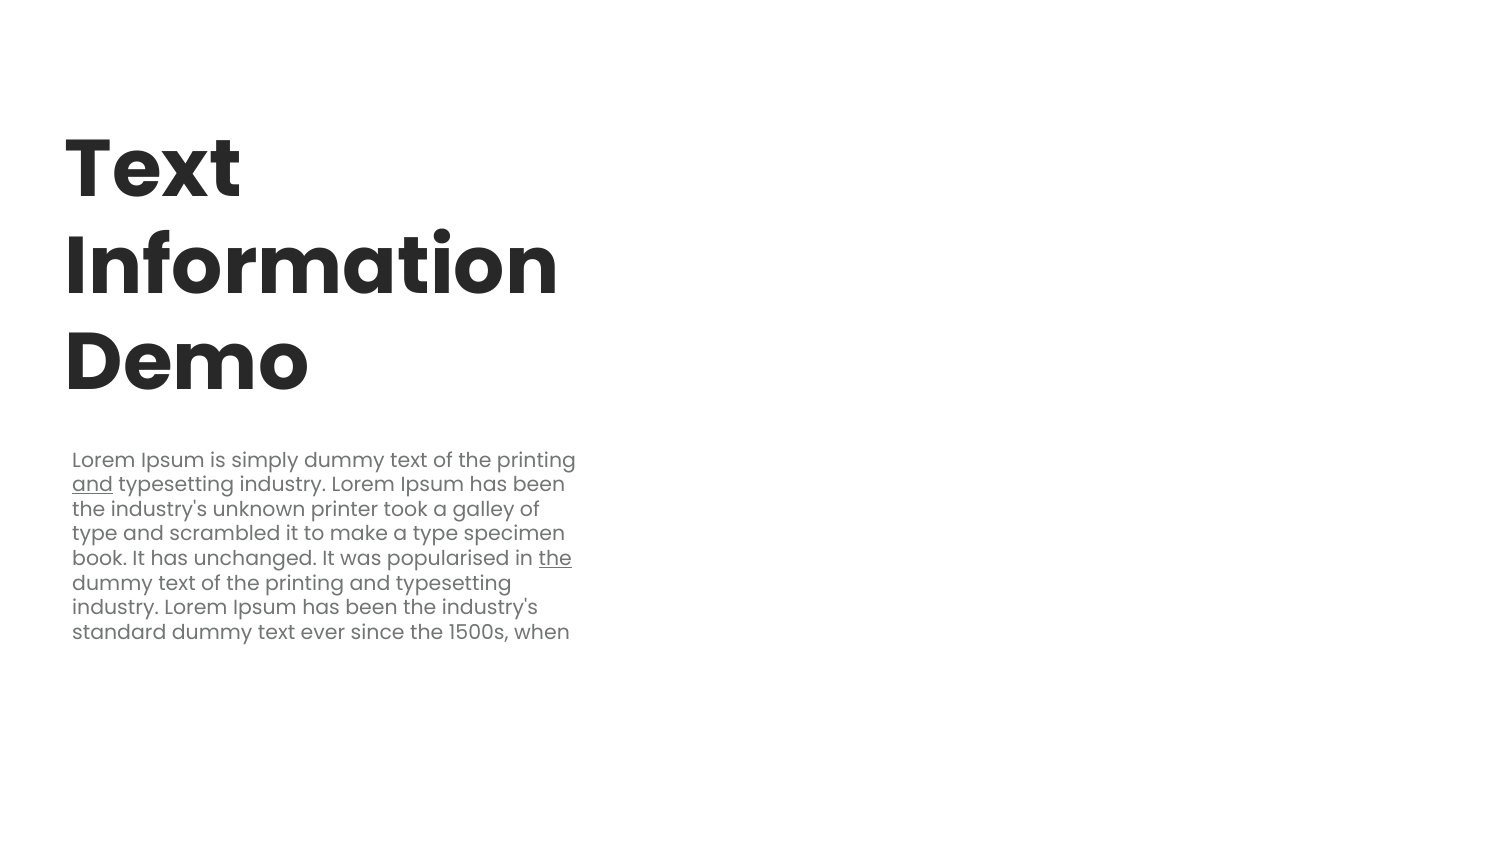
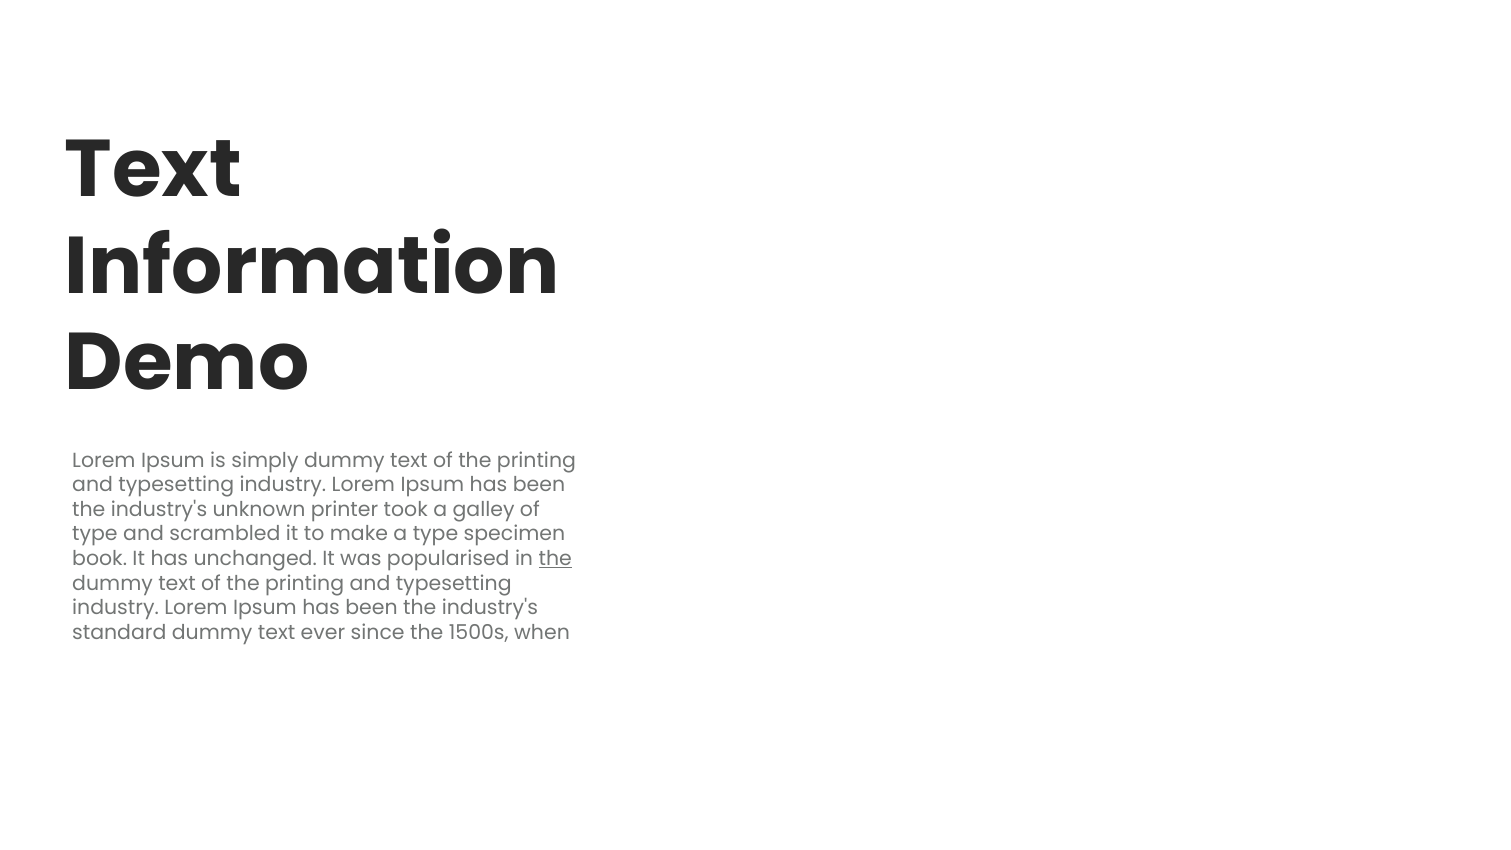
and underline: present -> none (93, 485)
